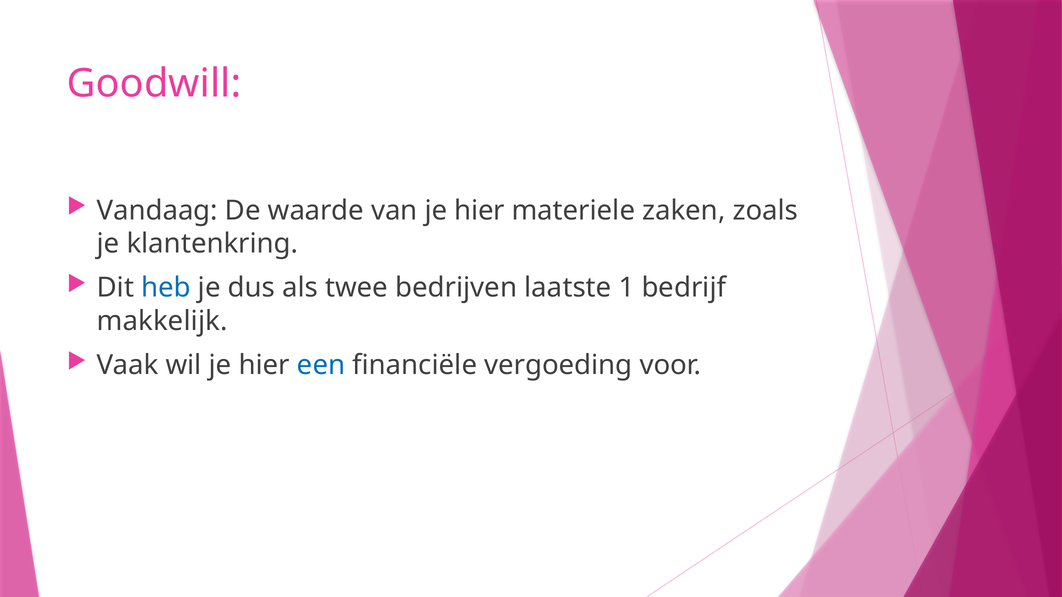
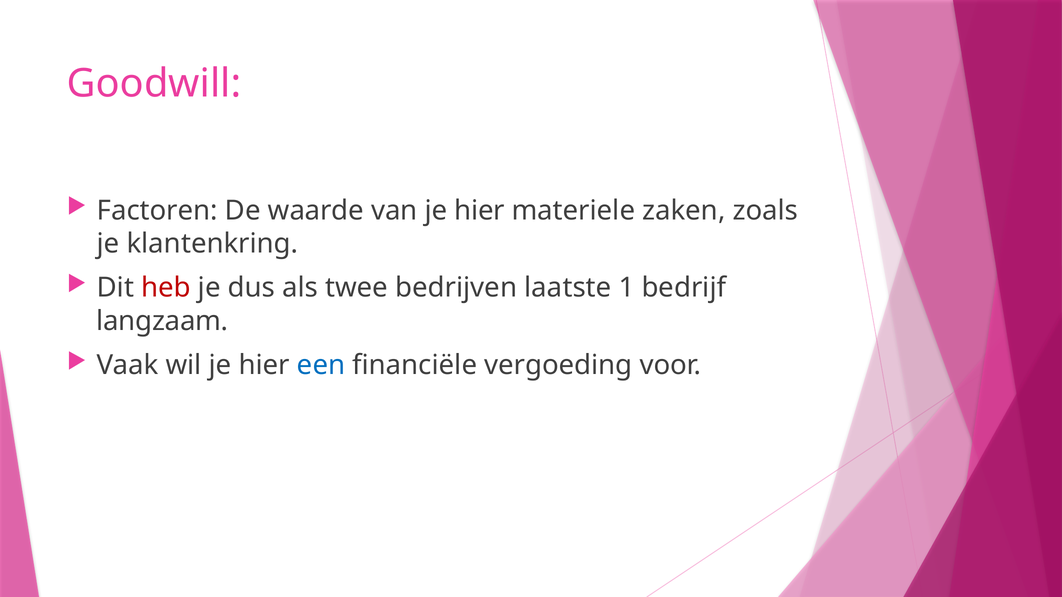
Vandaag: Vandaag -> Factoren (157, 211)
heb colour: blue -> red (166, 288)
makkelijk: makkelijk -> langzaam (162, 321)
